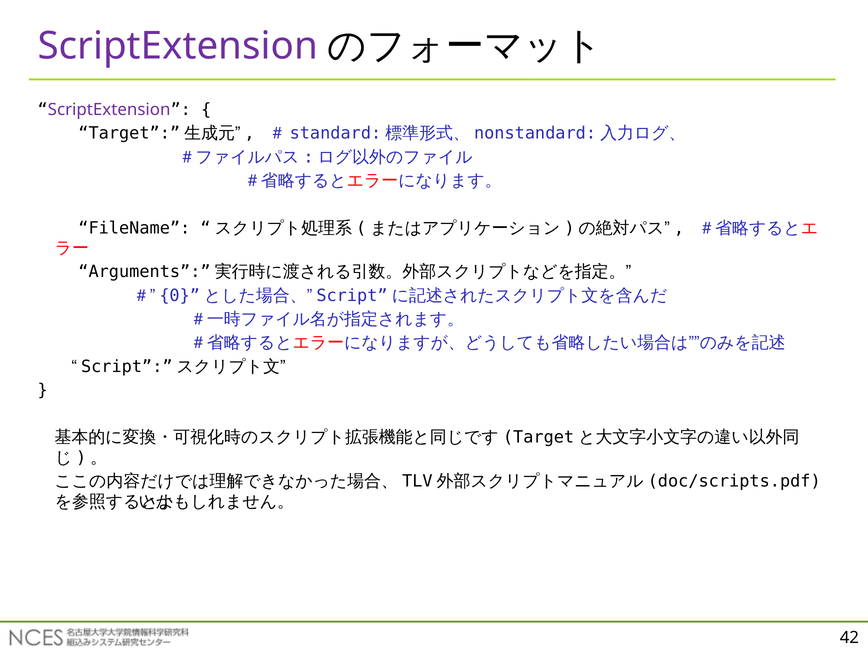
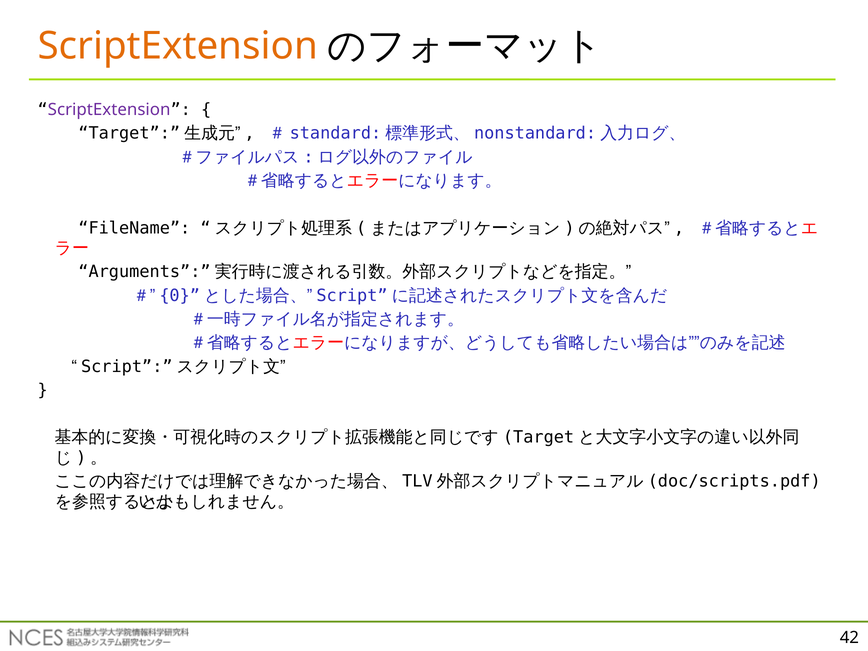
ScriptExtension colour: purple -> orange (178, 46)
